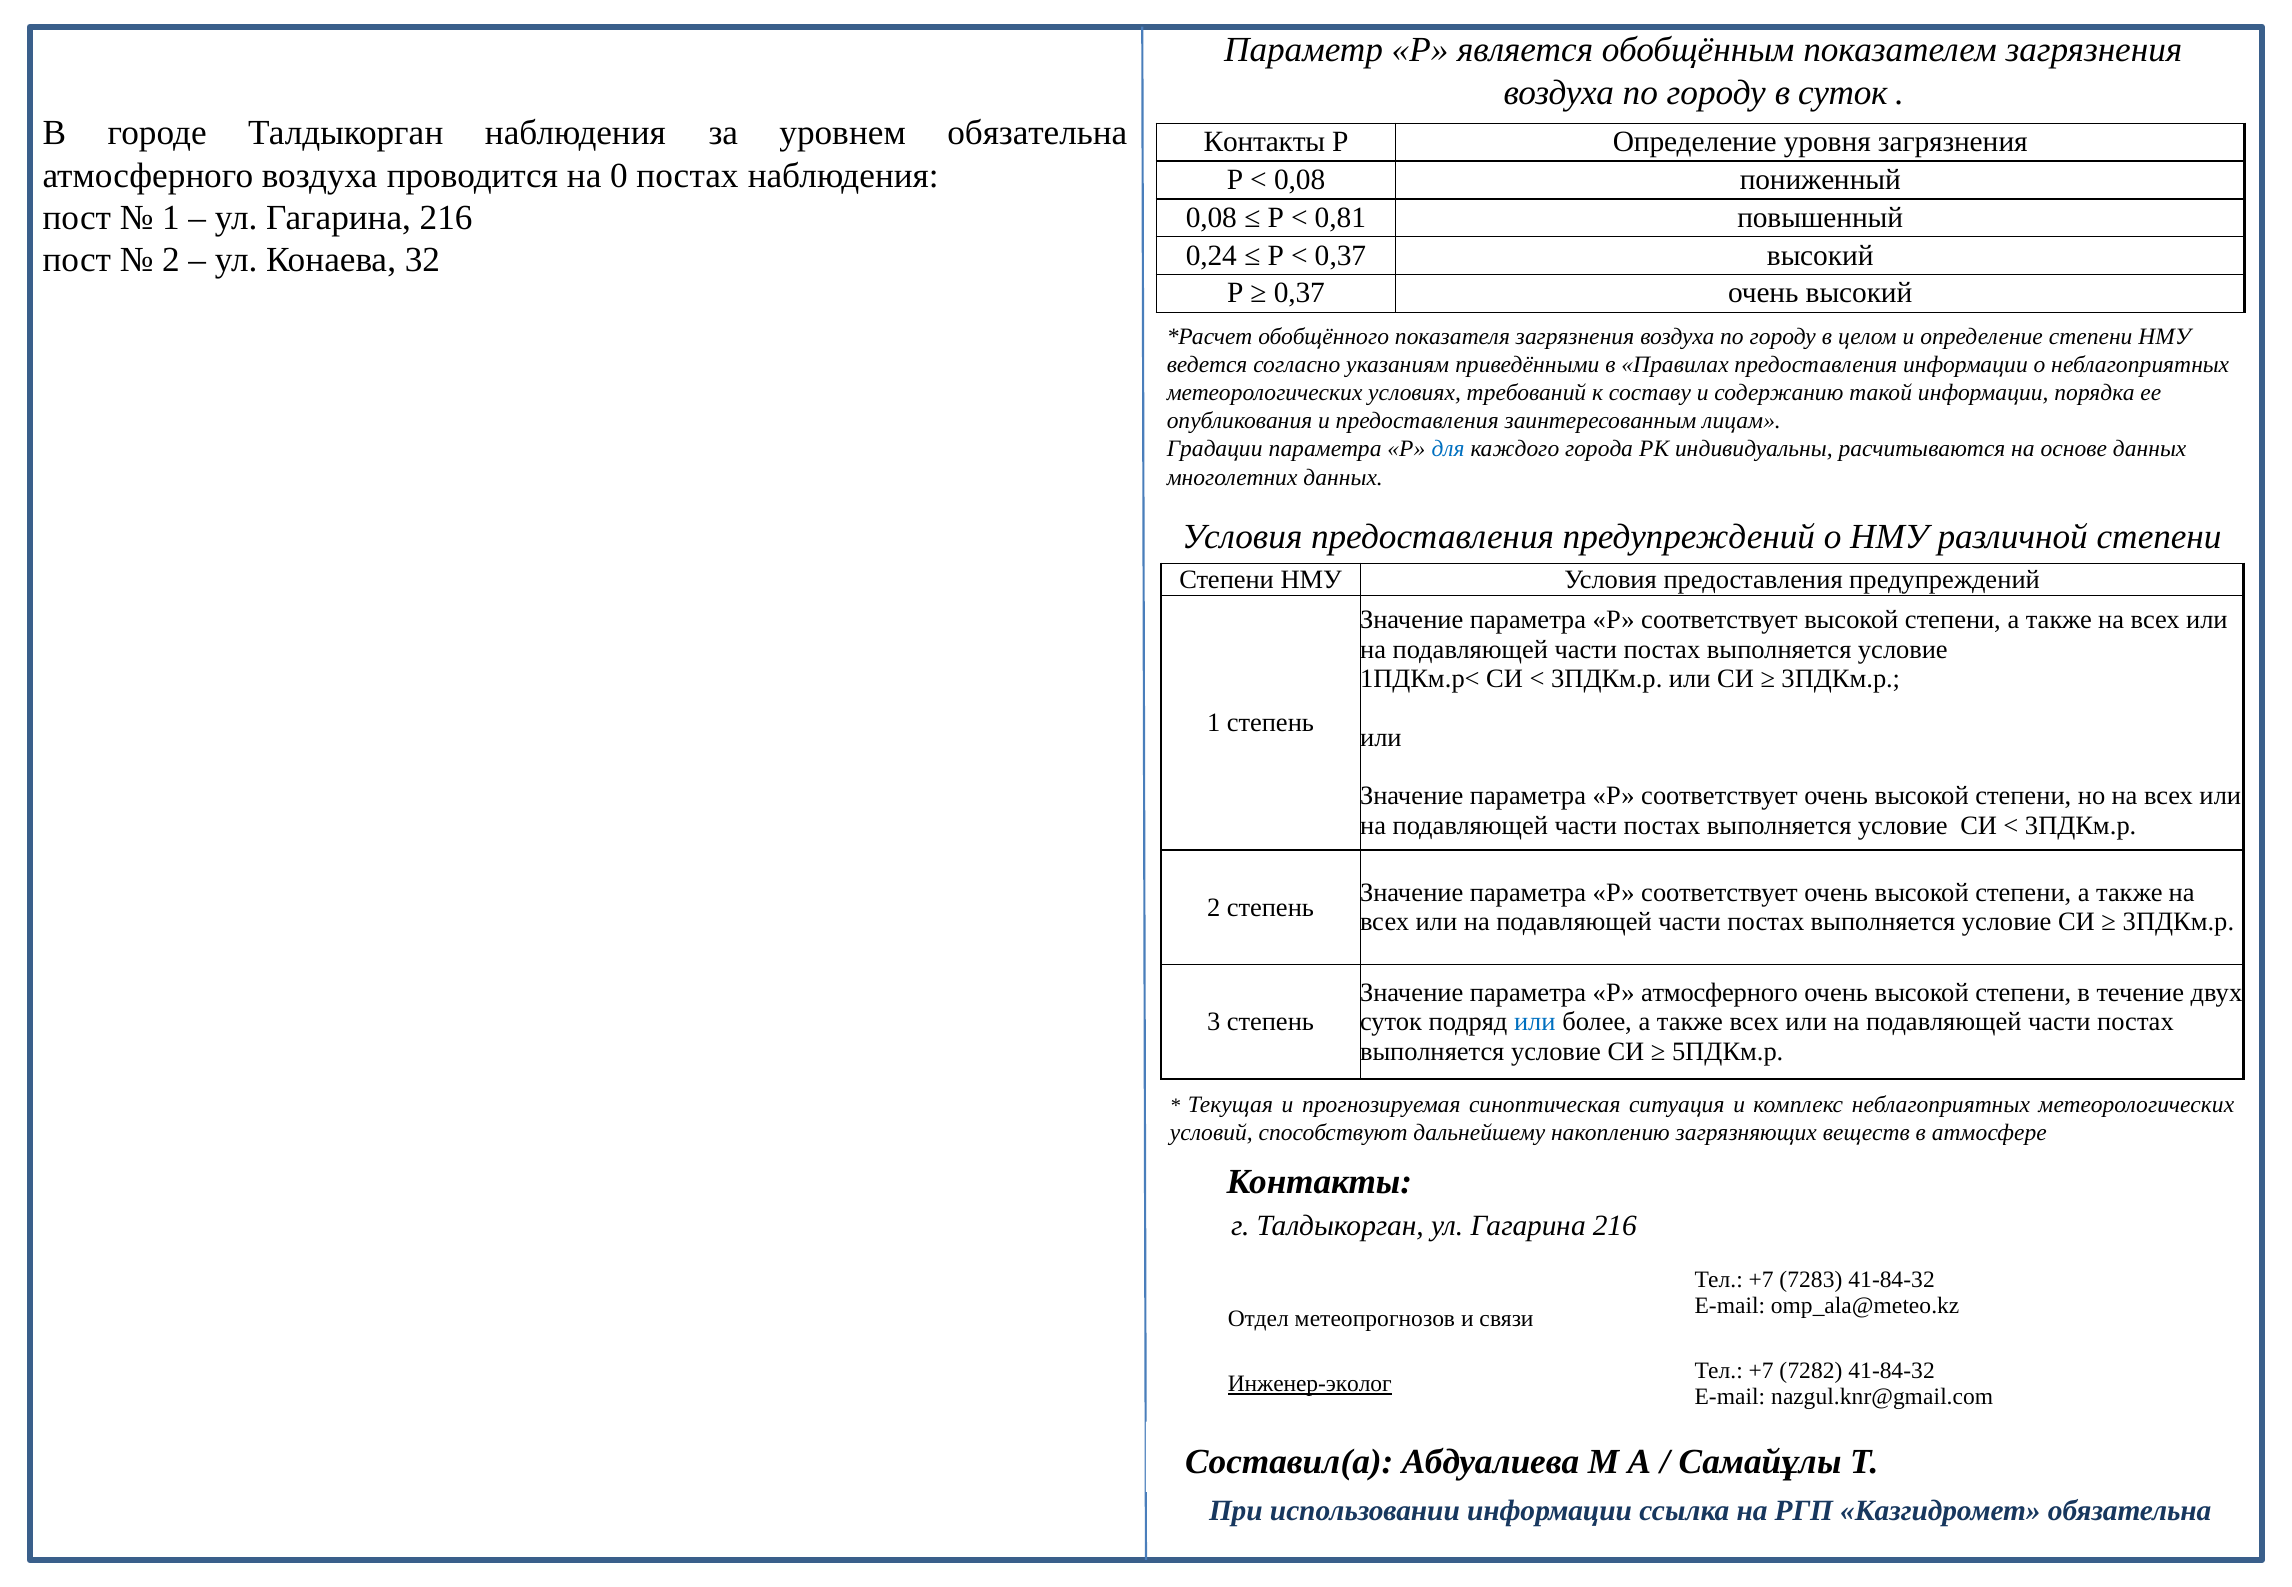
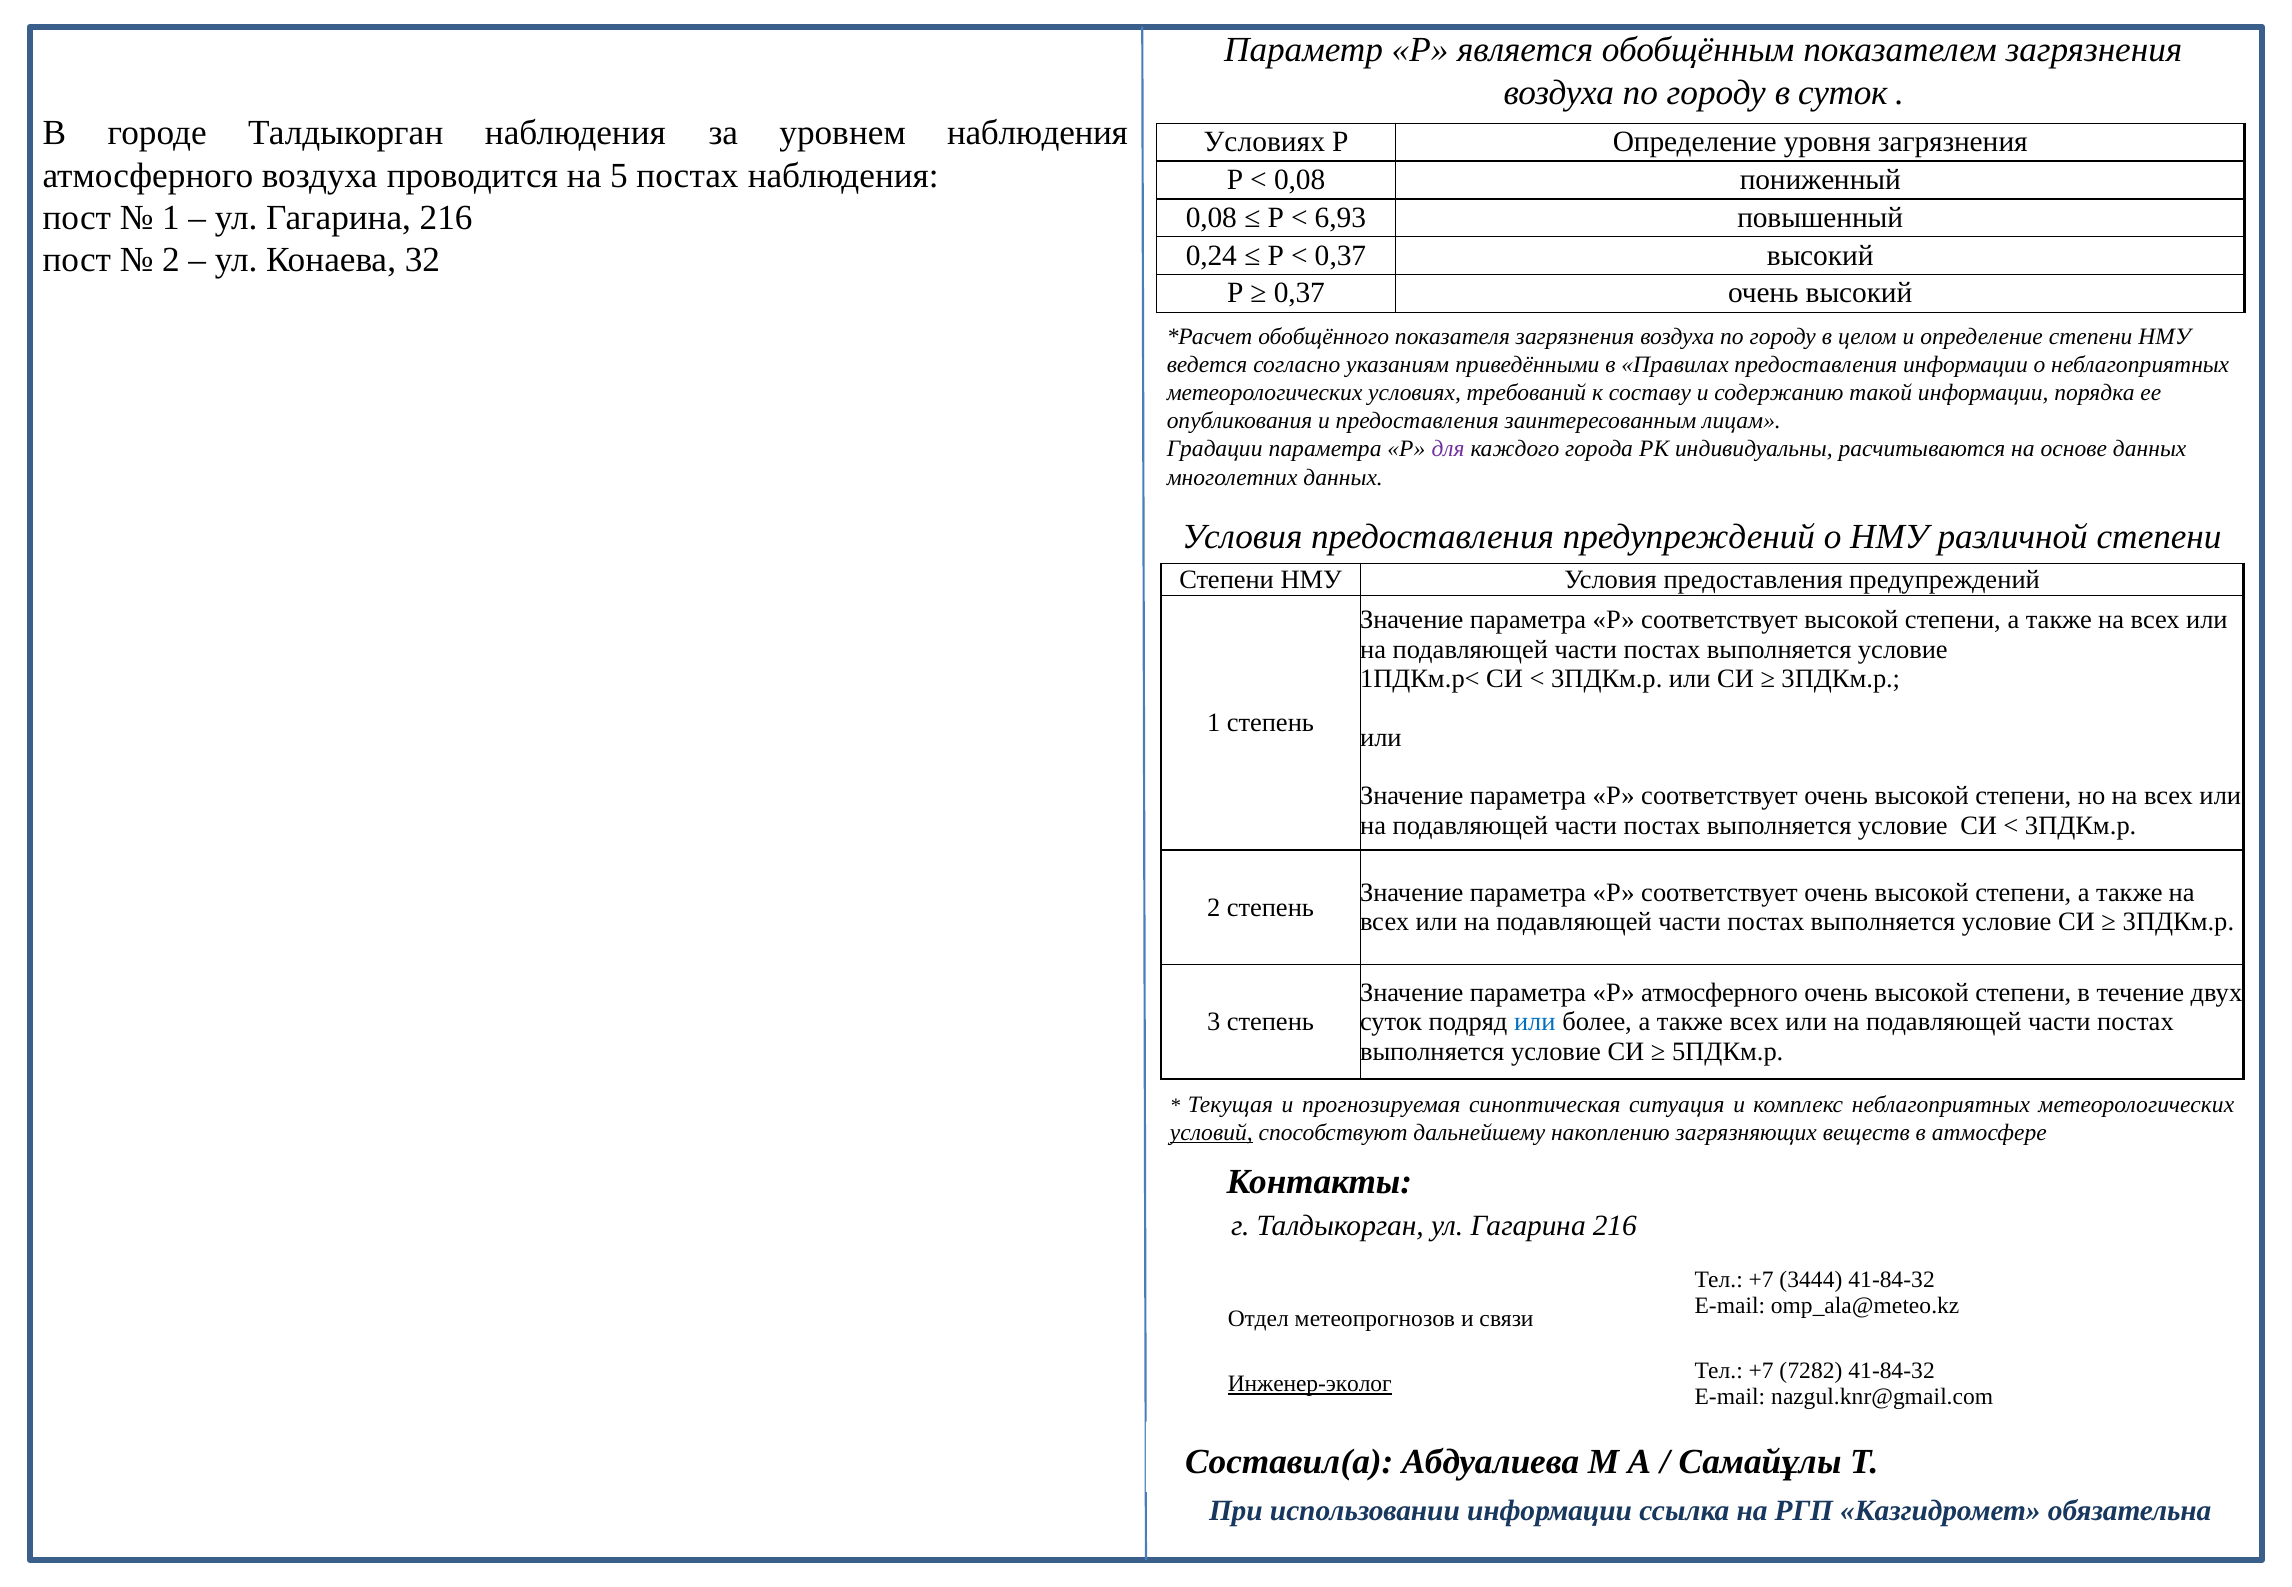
уровнем обязательна: обязательна -> наблюдения (1037, 133)
Контакты: Контакты -> Условиях (1264, 142)
0: 0 -> 5 (619, 175)
0,81: 0,81 -> 6,93 (1340, 218)
для colour: blue -> purple (1448, 449)
условий underline: none -> present (1211, 1132)
7283: 7283 -> 3444 (1811, 1279)
